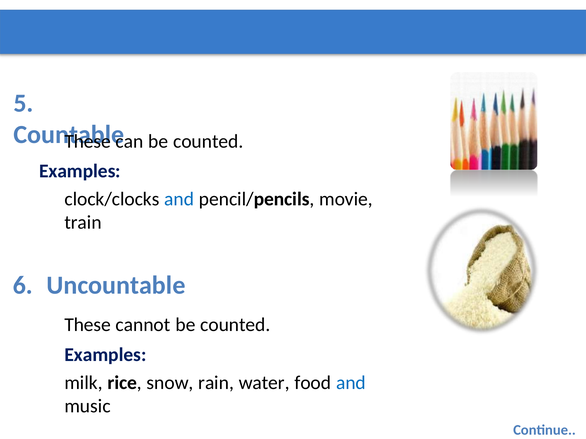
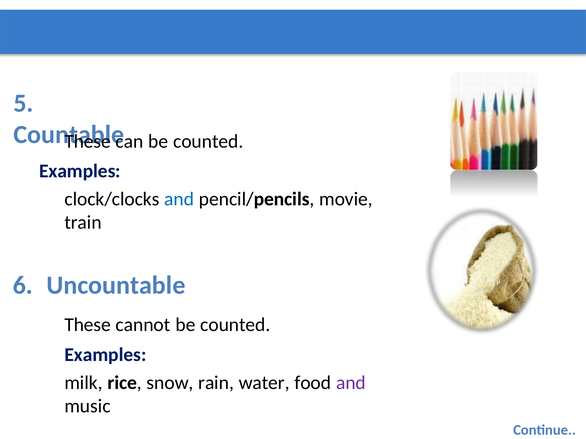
and colour: blue -> purple (351, 383)
